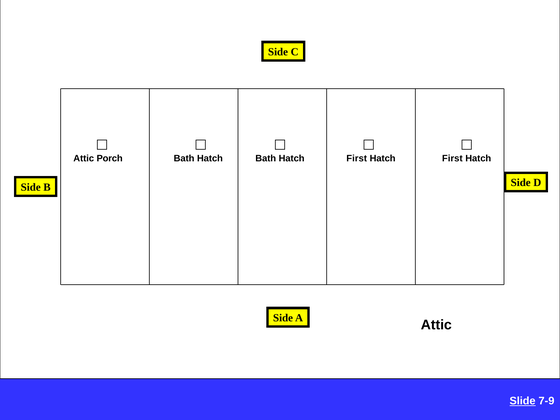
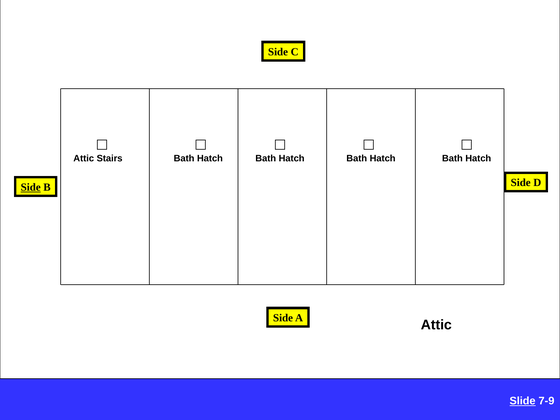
Porch: Porch -> Stairs (110, 158)
First: First -> Bath (357, 158)
First: First -> Bath (452, 158)
Side underline: none -> present (31, 187)
